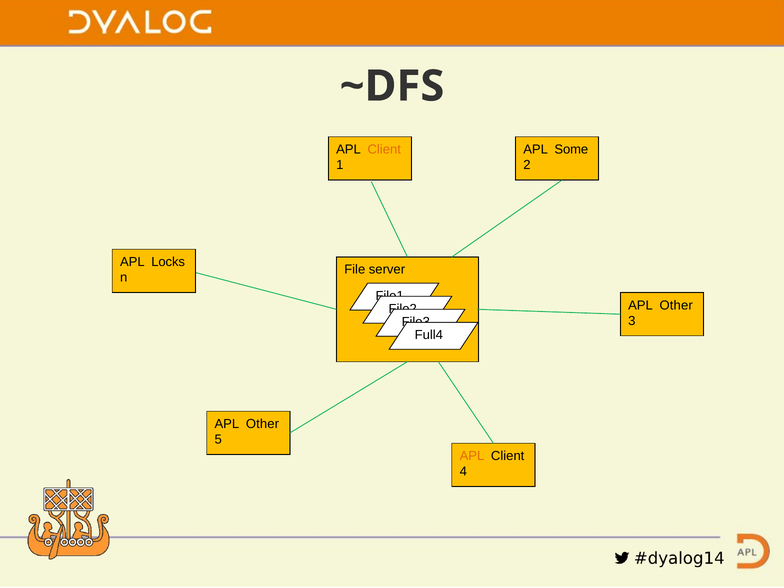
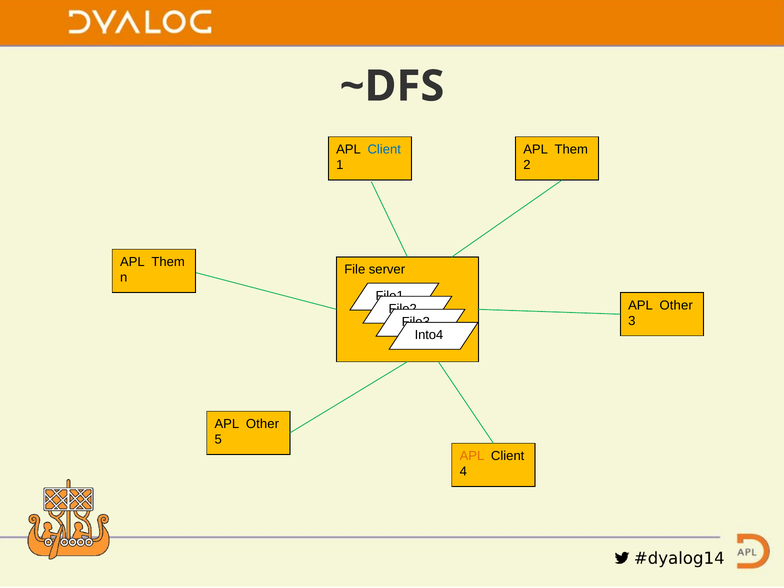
Client colour: orange -> blue (384, 149)
Some: Some -> Them (571, 149)
Locks: Locks -> Them (168, 262)
Full4: Full4 -> Into4 (429, 335)
